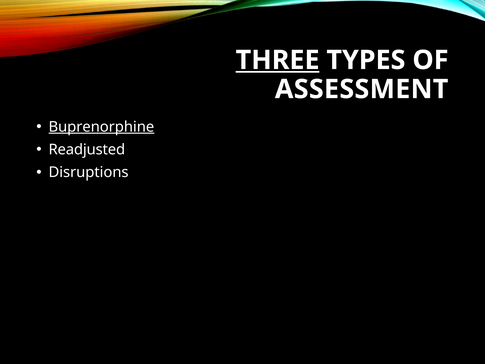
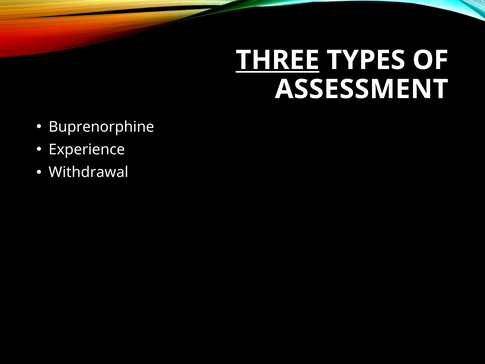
Buprenorphine underline: present -> none (101, 127)
Readjusted: Readjusted -> Experience (87, 149)
Disruptions: Disruptions -> Withdrawal (88, 172)
